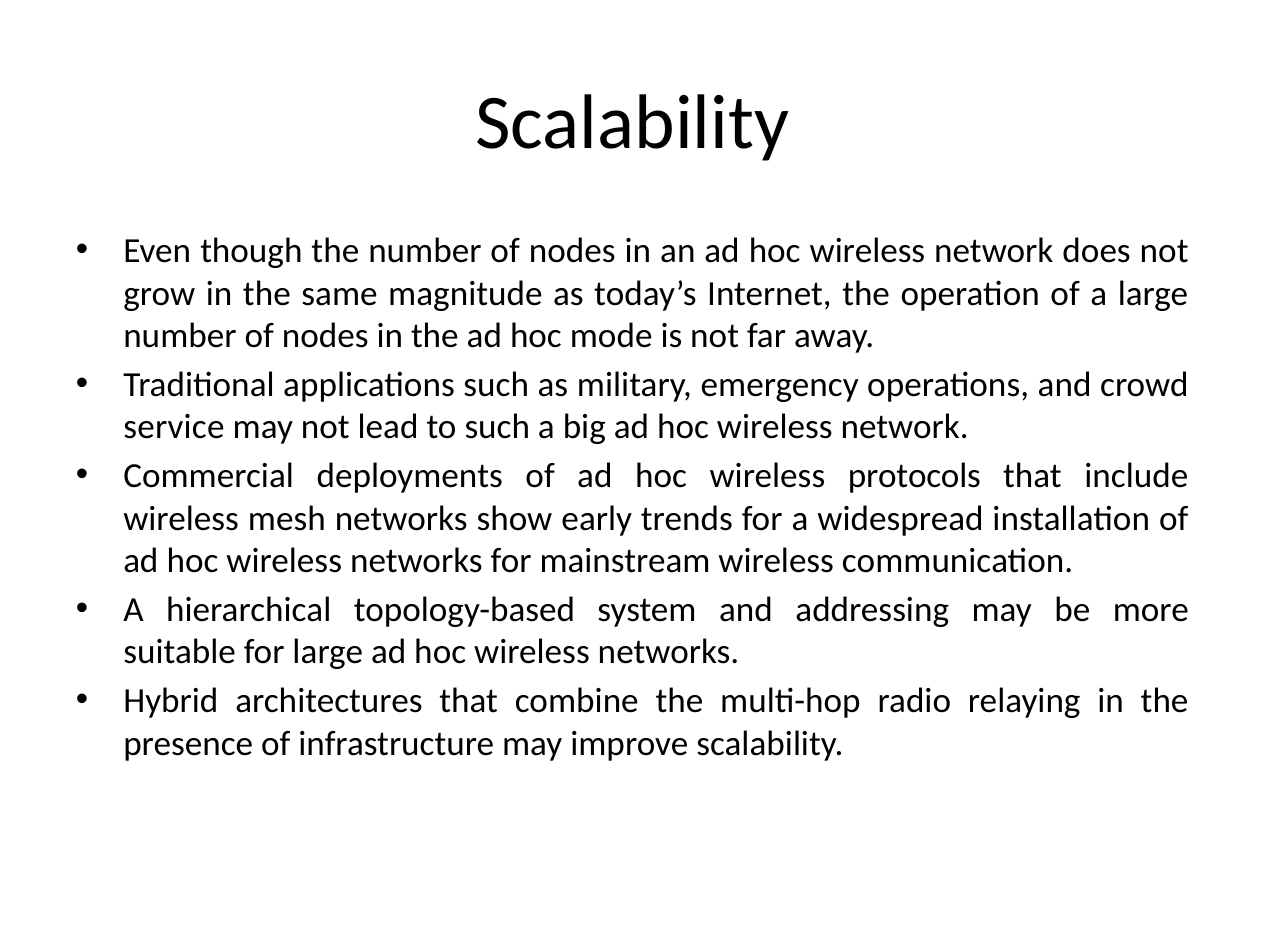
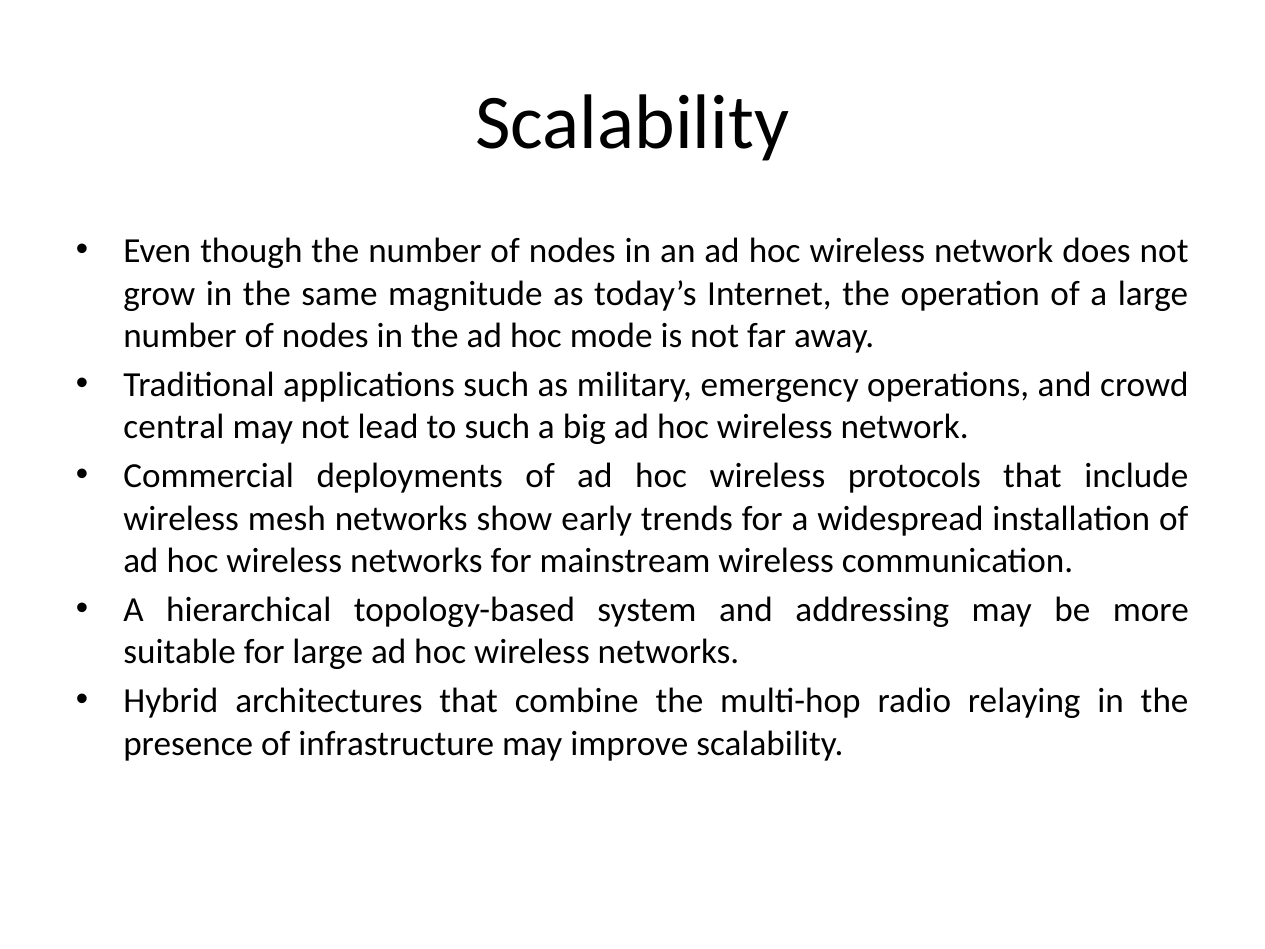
service: service -> central (174, 427)
